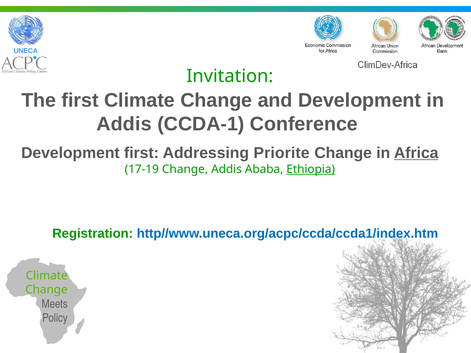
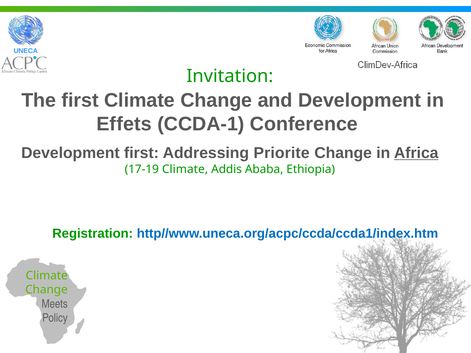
Addis: Addis -> Effets (124, 124)
17-19 Change: Change -> Climate (185, 169)
Ethiopia underline: present -> none (311, 169)
